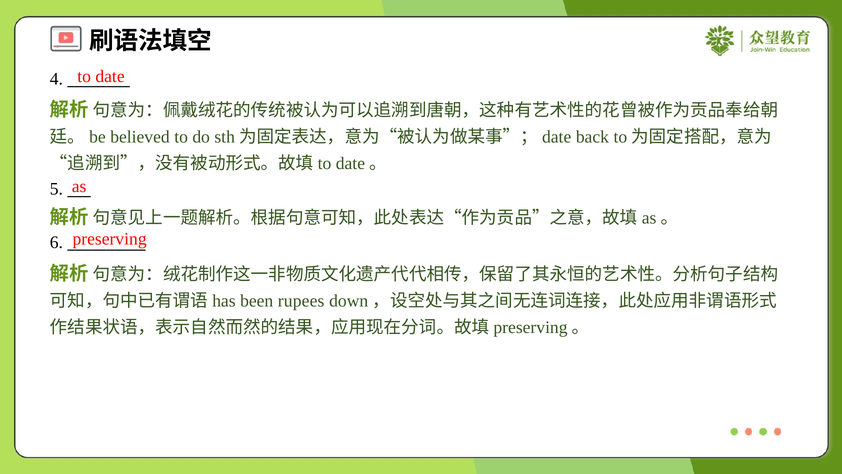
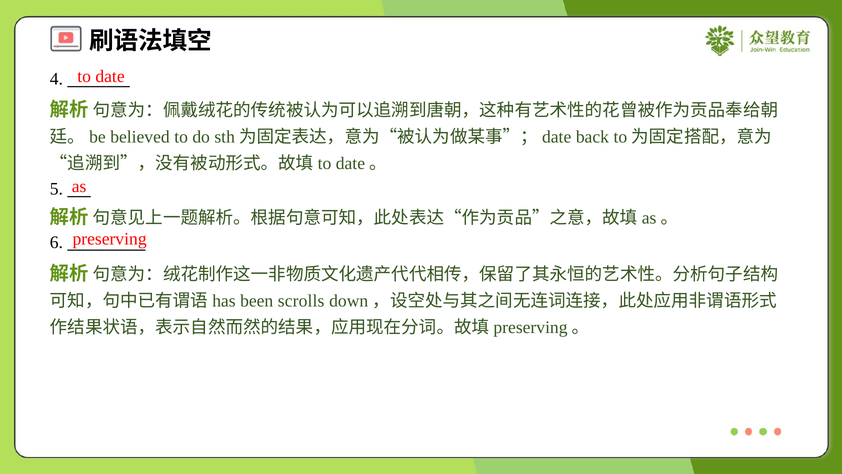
rupees: rupees -> scrolls (301, 301)
